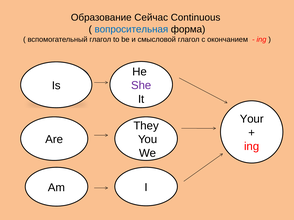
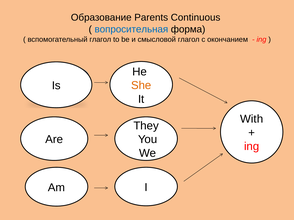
Сейчас: Сейчас -> Parents (151, 18)
She colour: purple -> orange (141, 86)
Your: Your -> With (252, 119)
